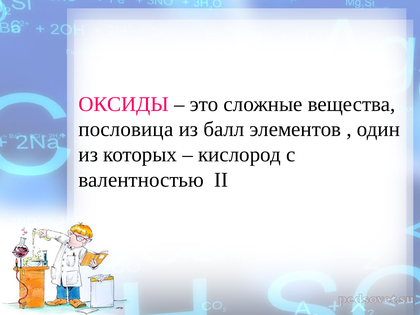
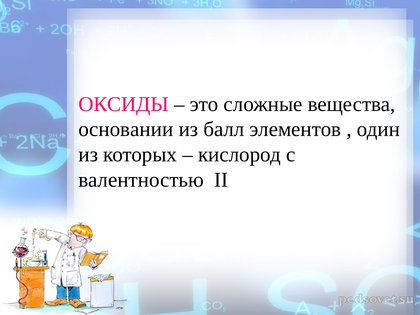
пословица: пословица -> основании (126, 129)
